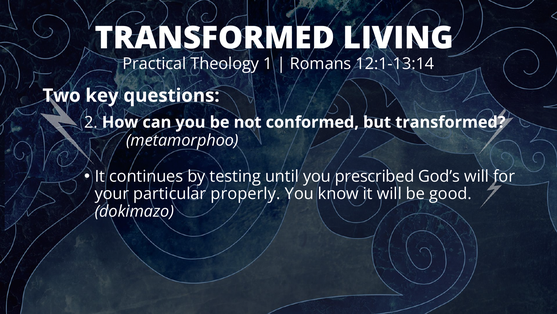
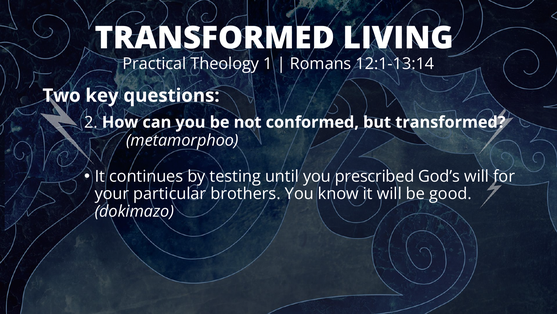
properly: properly -> brothers (246, 193)
